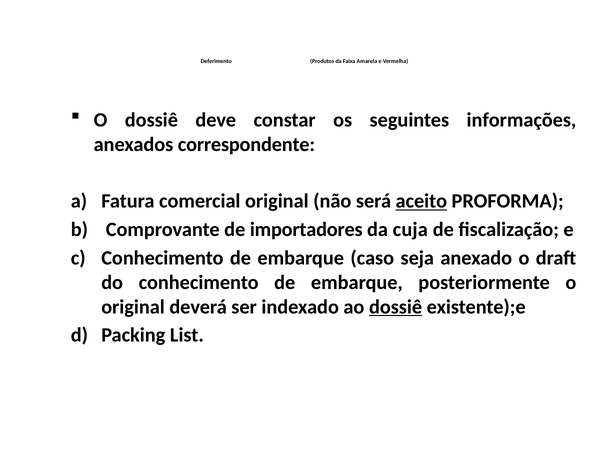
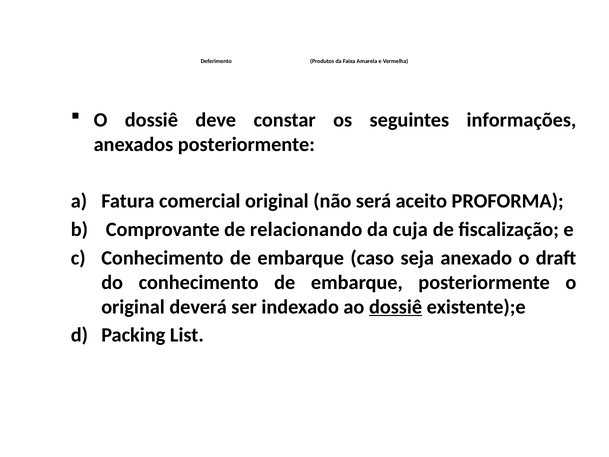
anexados correspondente: correspondente -> posteriormente (246, 144)
aceito underline: present -> none (421, 201)
importadores: importadores -> relacionando (306, 230)
